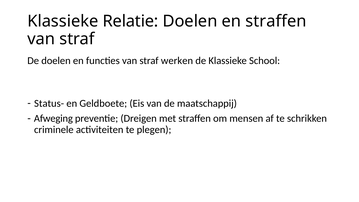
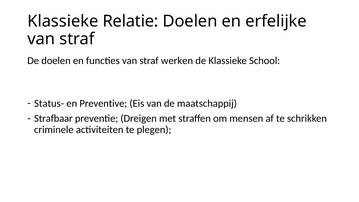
en straffen: straffen -> erfelijke (276, 21)
Geldboete: Geldboete -> Preventive (103, 103)
Afweging: Afweging -> Strafbaar (53, 118)
